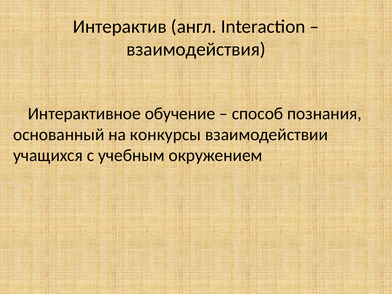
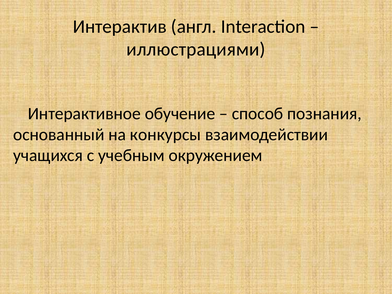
взаимодействия: взаимодействия -> иллюстрациями (196, 49)
